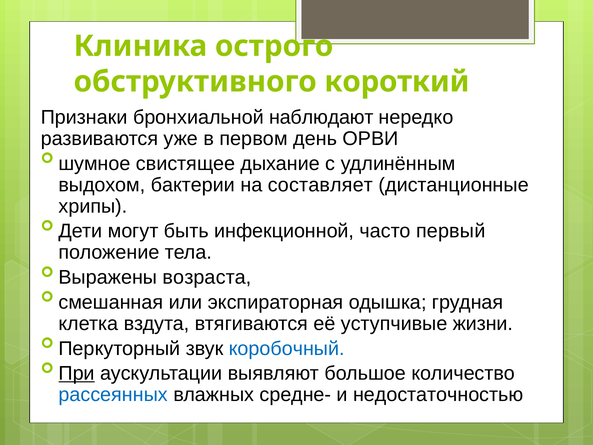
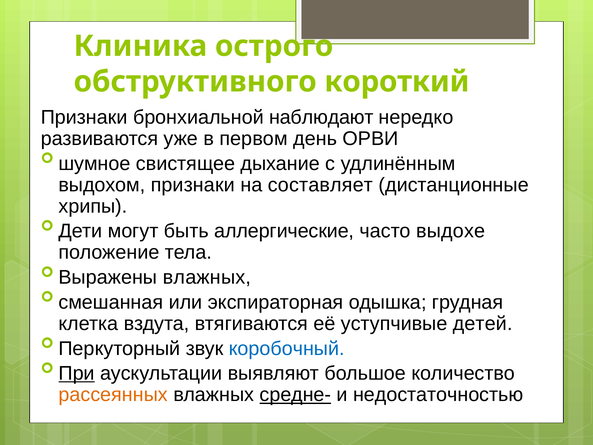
выдохом бактерии: бактерии -> признаки (193, 185)
инфекционной: инфекционной -> аллергические (284, 231)
первый: первый -> выдохе (451, 231)
Выражены возраста: возраста -> влажных (207, 277)
жизни: жизни -> детей (483, 323)
рассеянных colour: blue -> orange (113, 395)
средне- underline: none -> present (295, 395)
